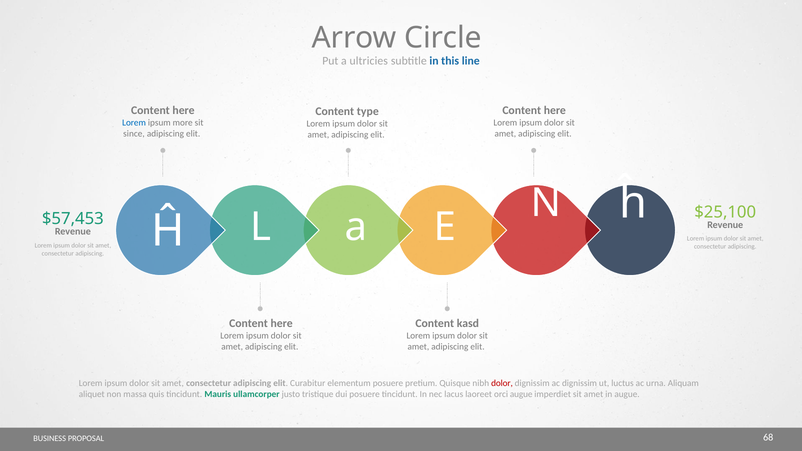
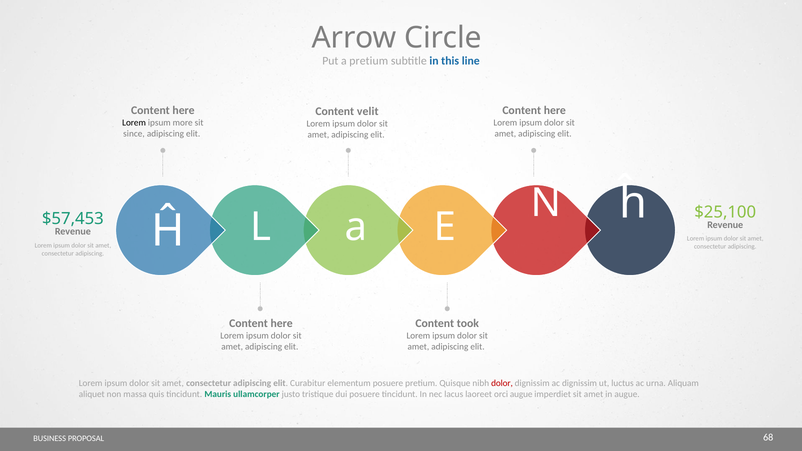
a ultricies: ultricies -> pretium (369, 61)
type: type -> velit (368, 111)
Lorem colour: blue -> black (134, 123)
kasd: kasd -> took (468, 323)
